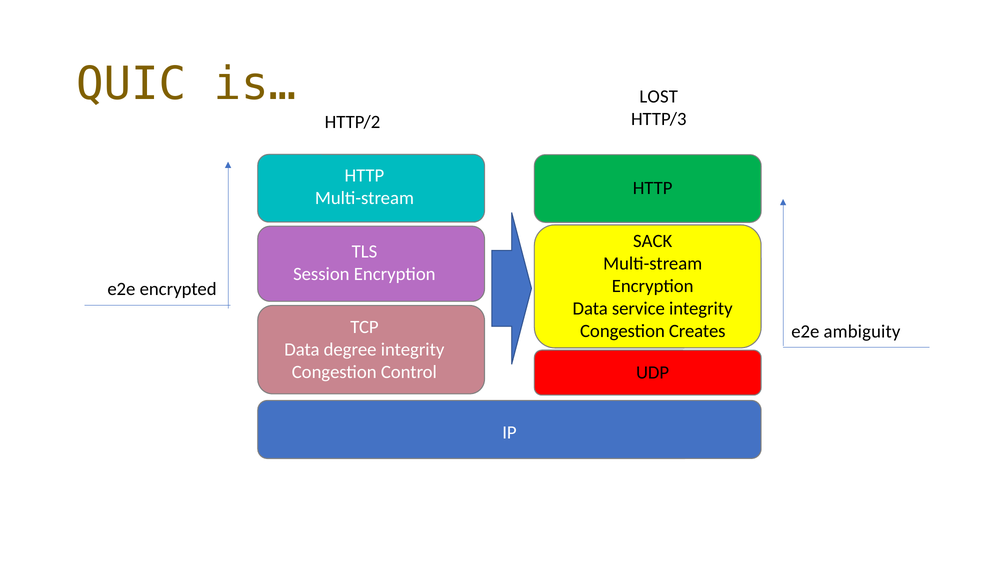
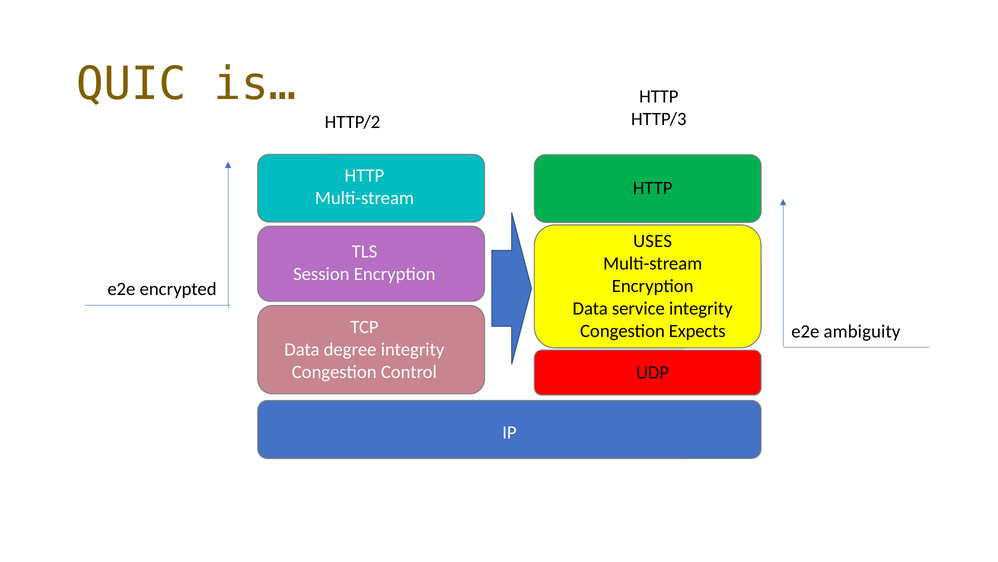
LOST: LOST -> HTTP (659, 97)
SACK: SACK -> USES (653, 241)
Creates: Creates -> Expects (697, 331)
